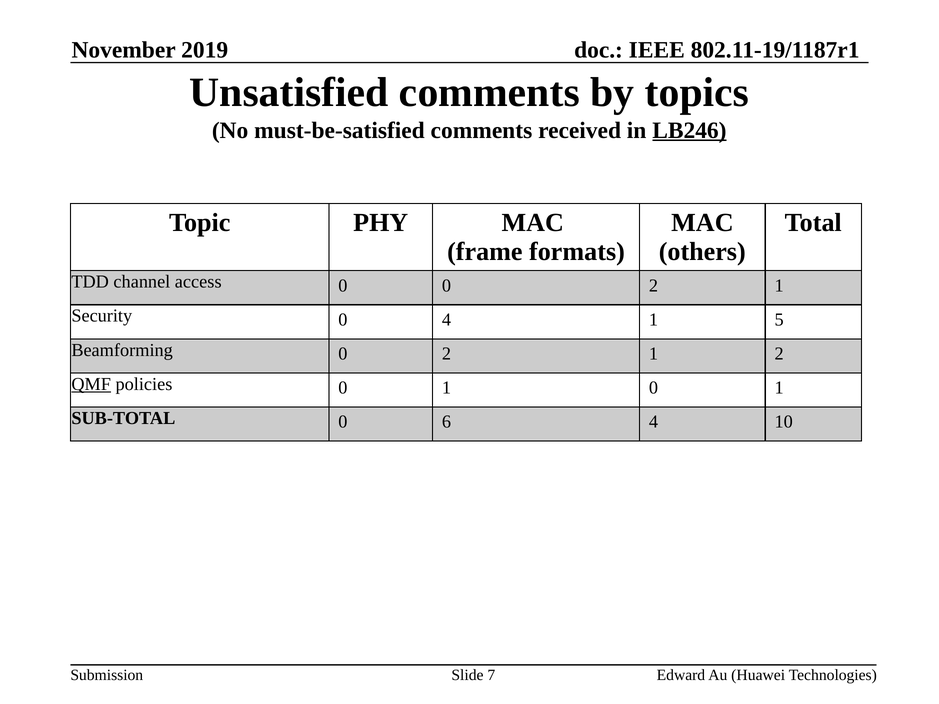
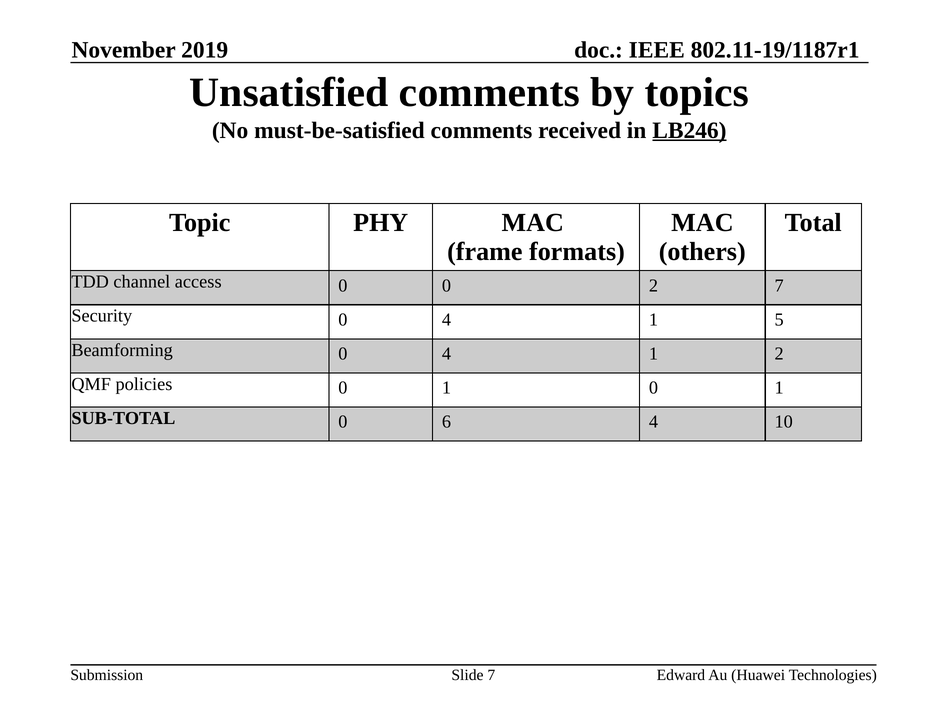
0 0 2 1: 1 -> 7 (779, 286)
Beamforming 0 2: 2 -> 4 (446, 354)
QMF underline: present -> none (91, 384)
